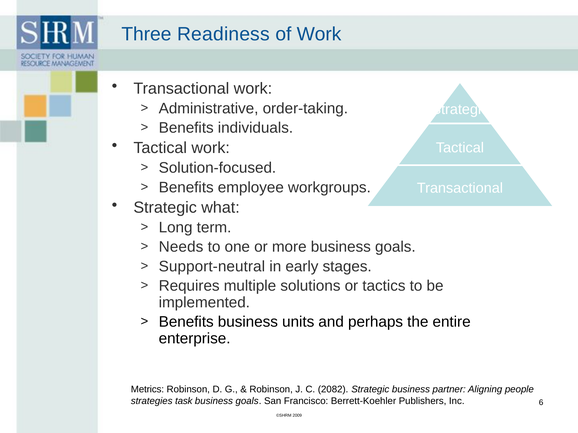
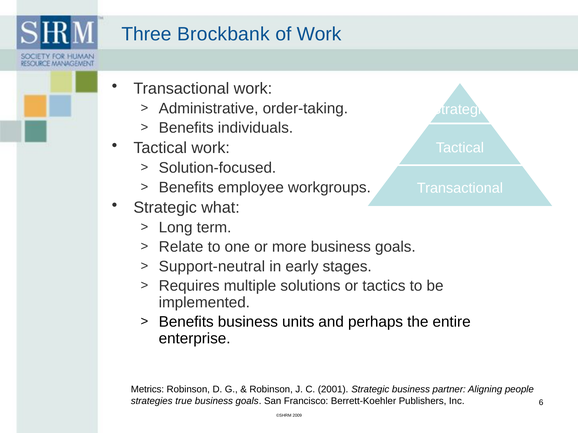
Readiness: Readiness -> Brockbank (223, 34)
Needs: Needs -> Relate (181, 247)
2082: 2082 -> 2001 (333, 390)
task: task -> true (184, 401)
